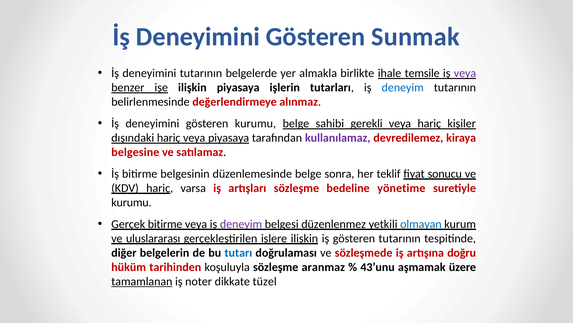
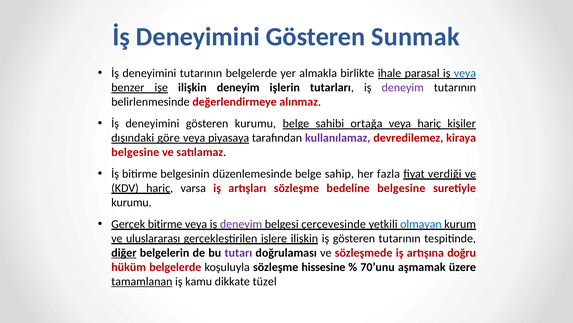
temsile: temsile -> parasal (422, 73)
veya colour: purple -> blue (465, 73)
ilişkin piyasaya: piyasaya -> deneyim (238, 87)
deneyim colour: blue -> purple (403, 87)
gerekli: gerekli -> ortağa (366, 123)
dışındaki hariç: hariç -> göre (169, 138)
sonra: sonra -> sahip (339, 173)
teklif: teklif -> fazla (388, 173)
sonucu: sonucu -> verdiği (445, 173)
bedeline yönetime: yönetime -> belgesine (401, 188)
düzenlenmez: düzenlenmez -> çerçevesinde (334, 224)
diğer underline: none -> present (124, 252)
tutarı colour: blue -> purple (238, 252)
hüküm tarihinden: tarihinden -> belgelerde (175, 267)
aranmaz: aranmaz -> hissesine (323, 267)
43’unu: 43’unu -> 70’unu (378, 267)
noter: noter -> kamu (199, 281)
